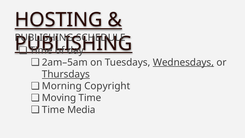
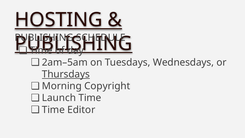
Wednesdays underline: present -> none (183, 62)
Moving: Moving -> Launch (59, 98)
Media: Media -> Editor (81, 110)
